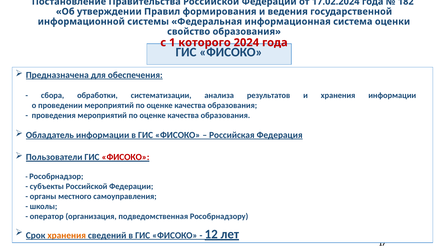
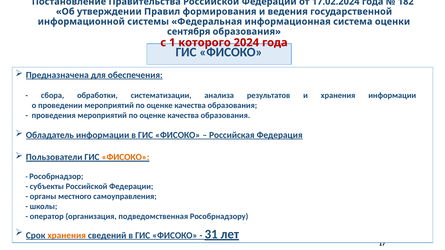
свойство: свойство -> сентября (189, 32)
ФИСОКО colour: red -> orange (126, 157)
12: 12 -> 31 (211, 234)
